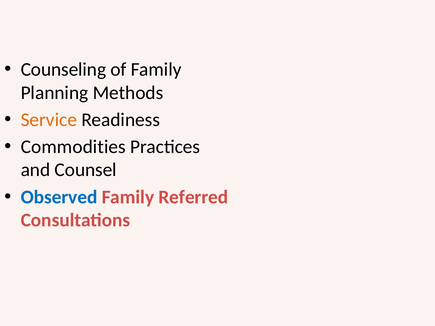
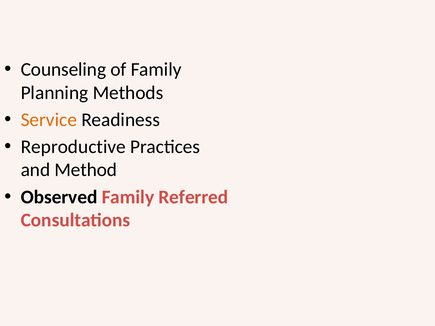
Commodities: Commodities -> Reproductive (73, 147)
Counsel: Counsel -> Method (86, 170)
Observed colour: blue -> black (59, 197)
